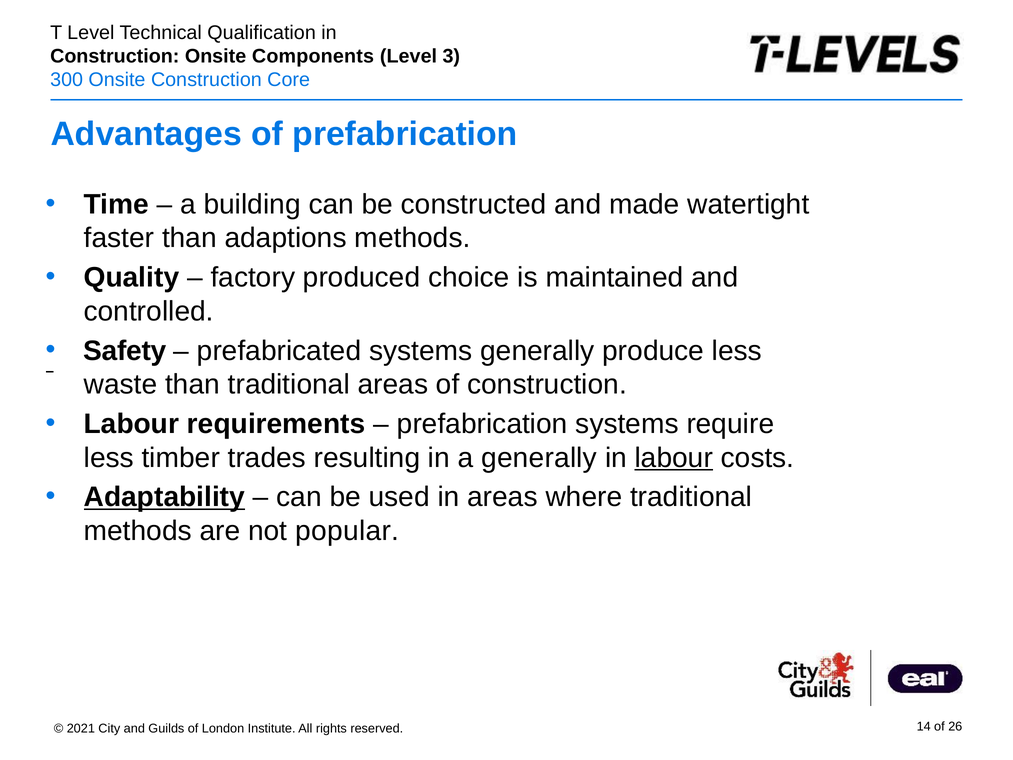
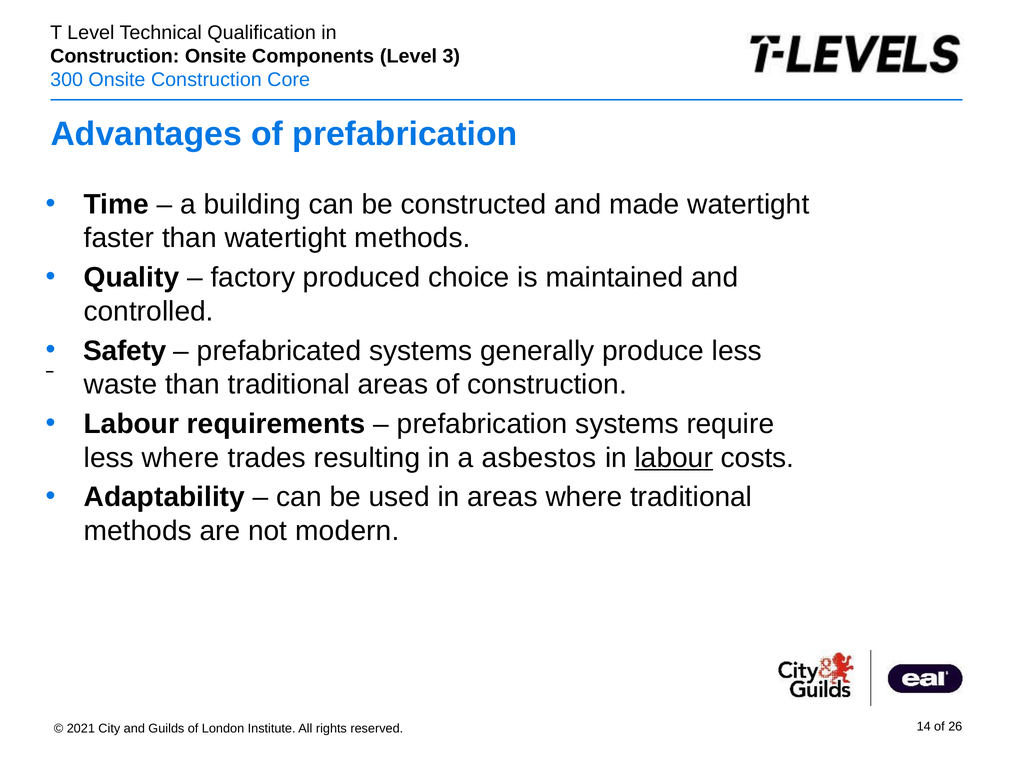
than adaptions: adaptions -> watertight (286, 238)
less timber: timber -> where (181, 458)
a generally: generally -> asbestos (539, 458)
Adaptability underline: present -> none (164, 497)
popular: popular -> modern (347, 531)
